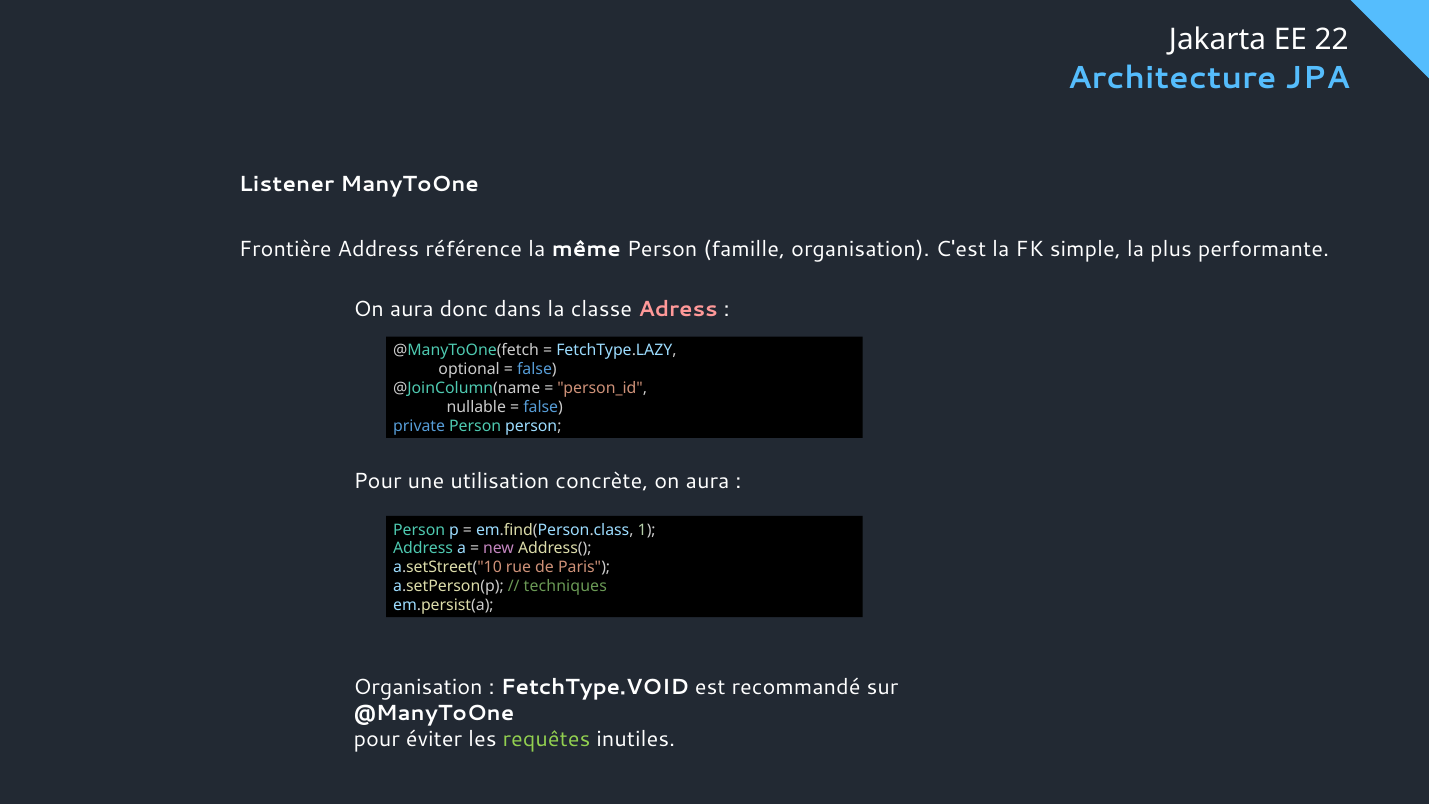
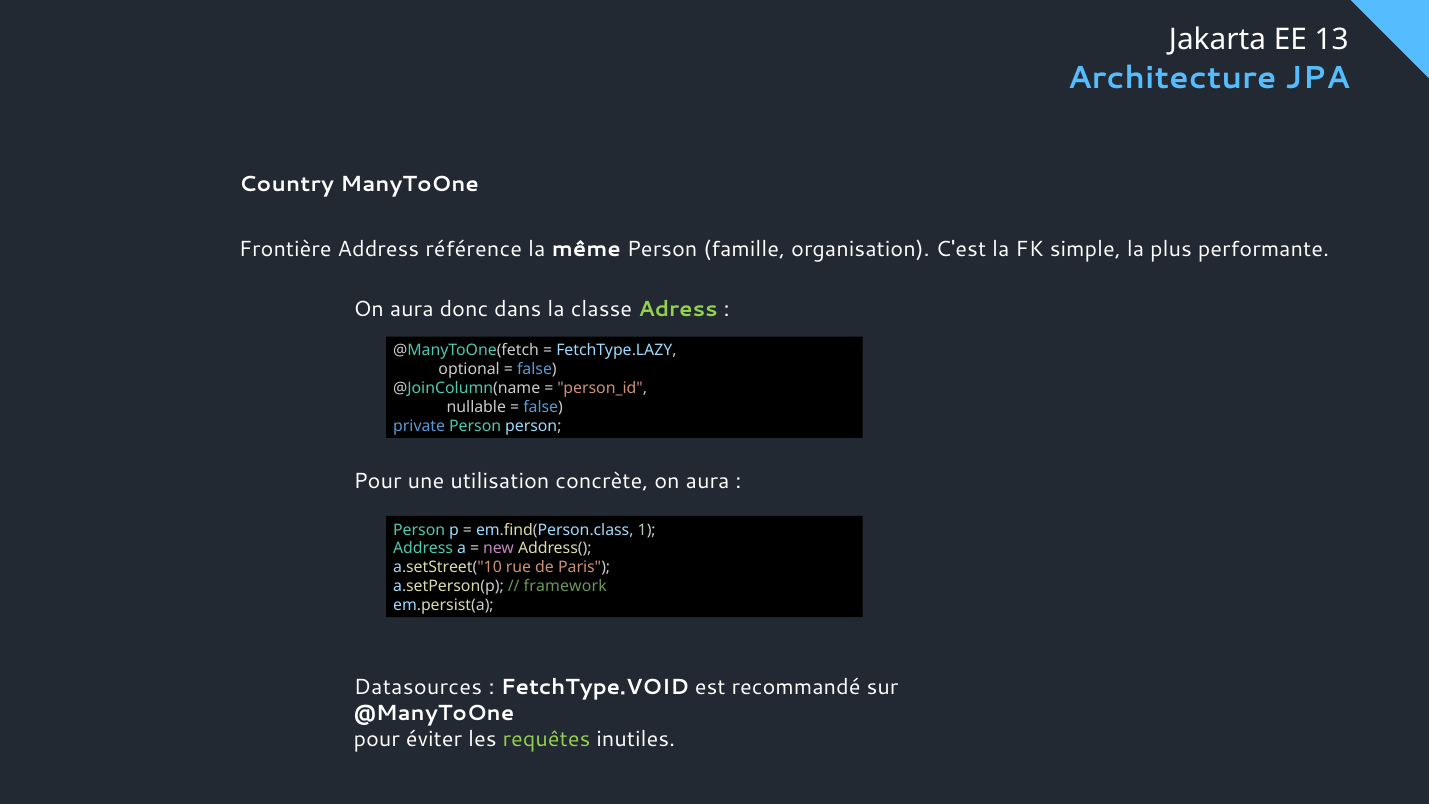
22: 22 -> 13 (1332, 40)
Listener: Listener -> Country (287, 184)
Adress colour: pink -> light green (678, 309)
techniques: techniques -> framework (565, 586)
Organisation: Organisation -> Datasources (418, 687)
